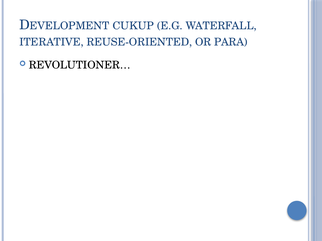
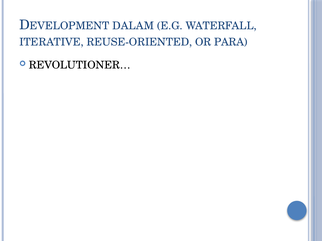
CUKUP: CUKUP -> DALAM (133, 26)
